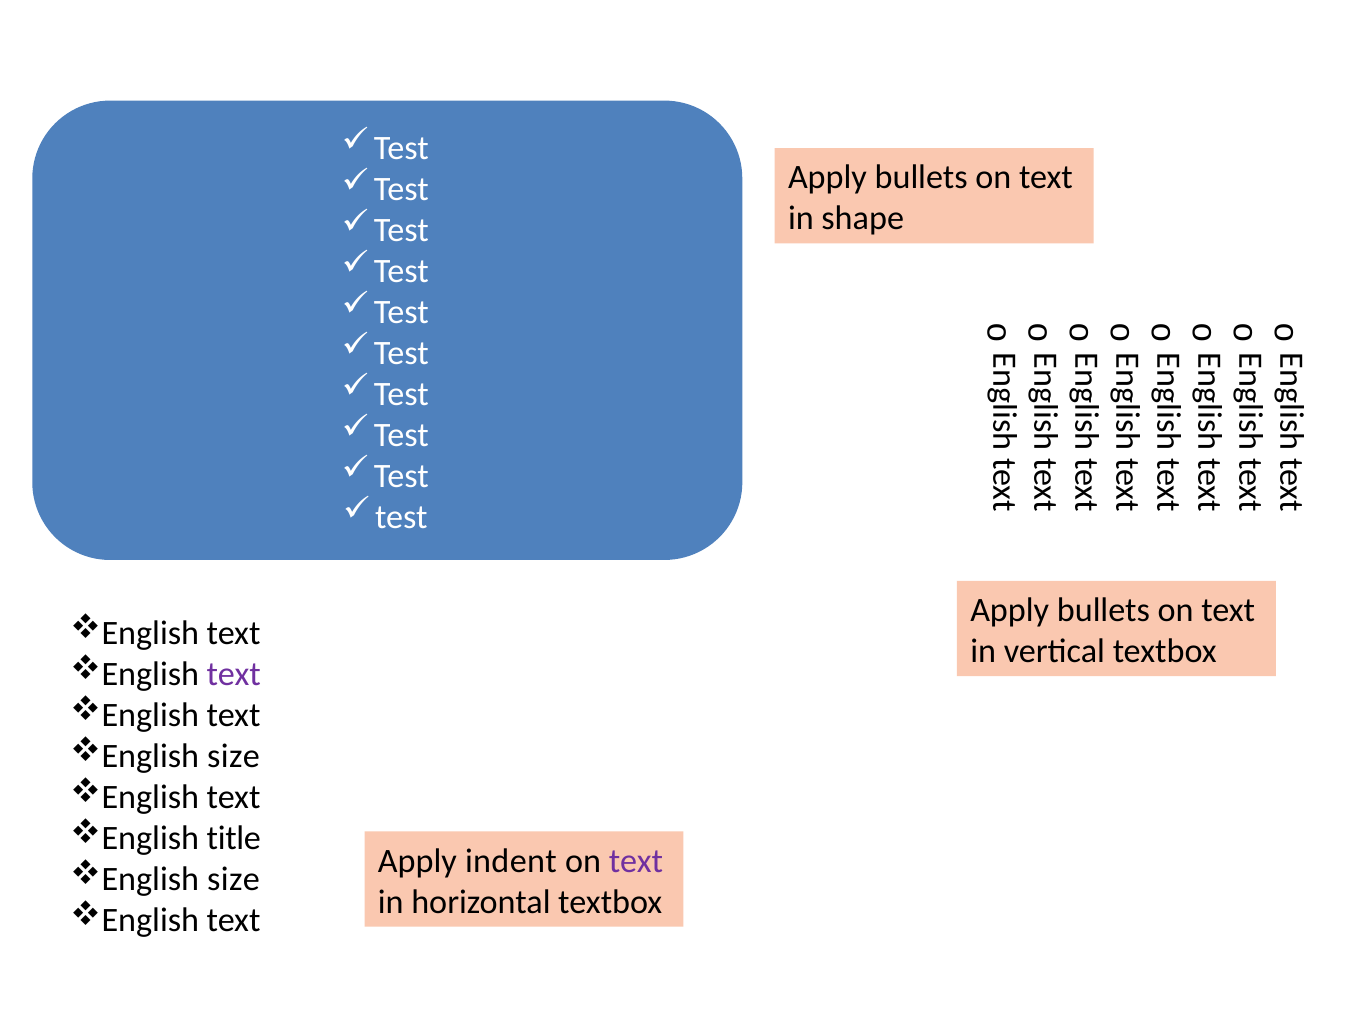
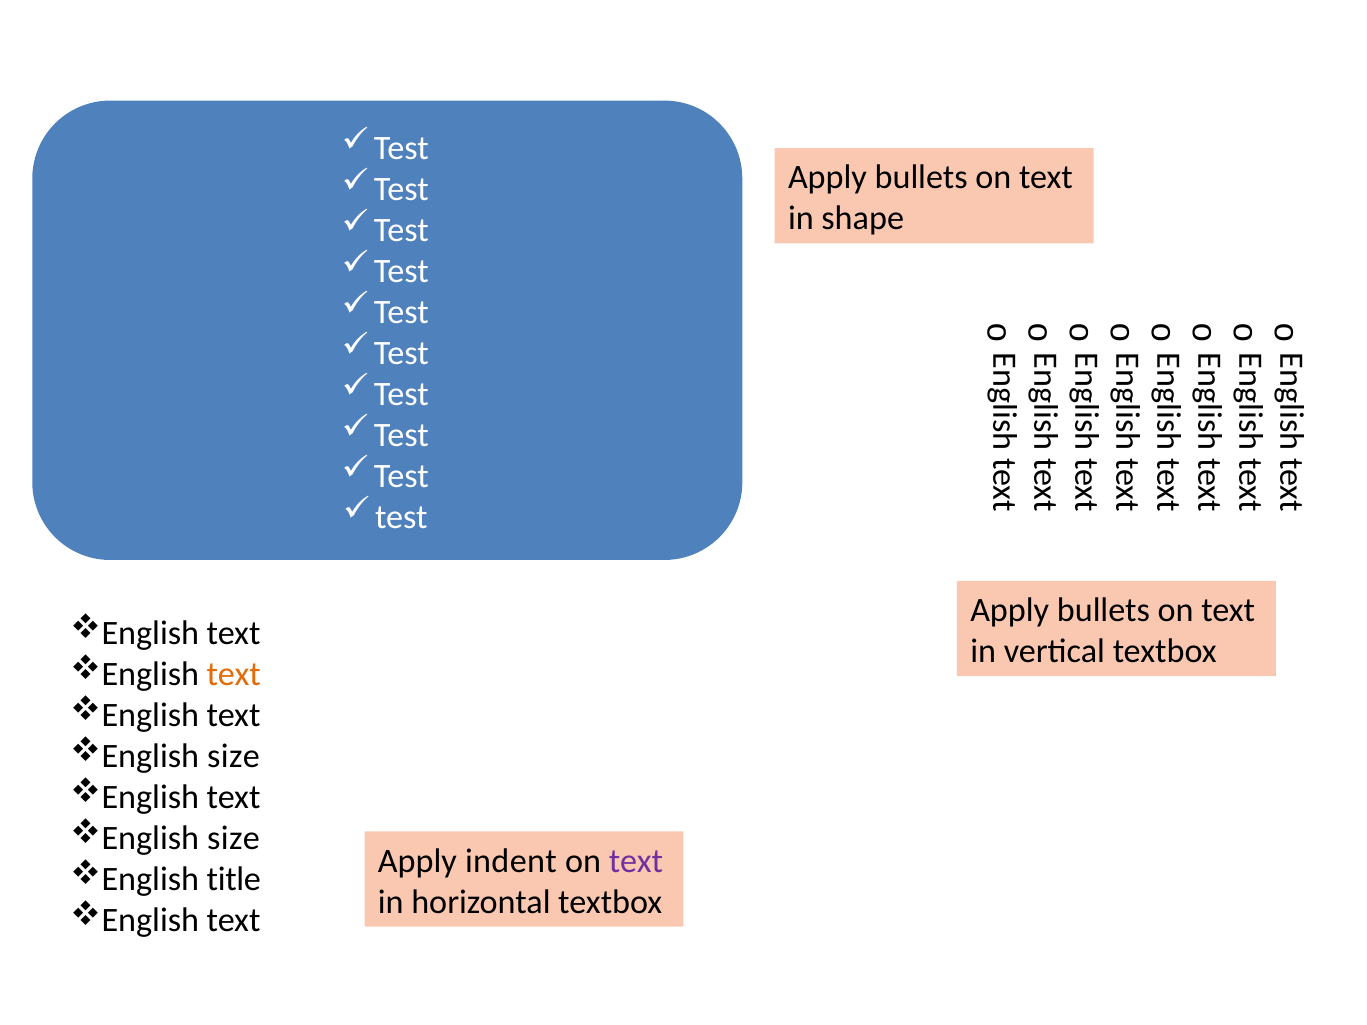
text colour: purple -> orange (234, 674)
title: title -> size (233, 838)
size: size -> title (234, 879)
